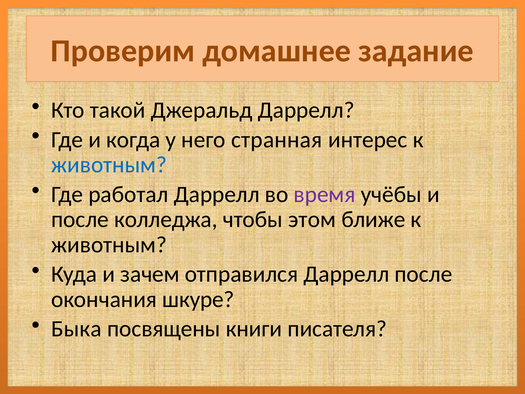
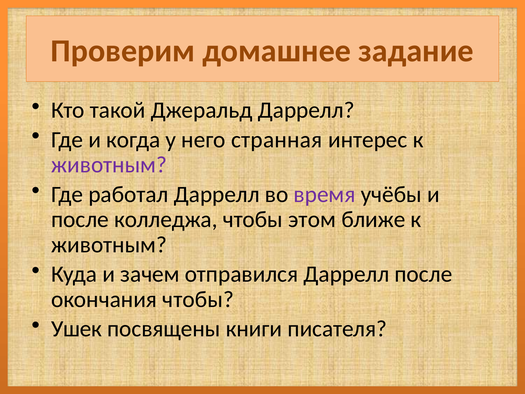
животным colour: blue -> purple (109, 165)
окончания шкуре: шкуре -> чтобы (198, 299)
Быка: Быка -> Ушек (77, 329)
